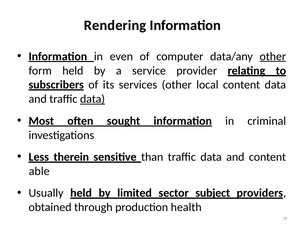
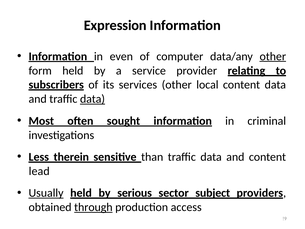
Rendering: Rendering -> Expression (115, 25)
able: able -> lead (39, 171)
Usually underline: none -> present (46, 193)
limited: limited -> serious (135, 193)
through underline: none -> present (93, 207)
health: health -> access (186, 207)
